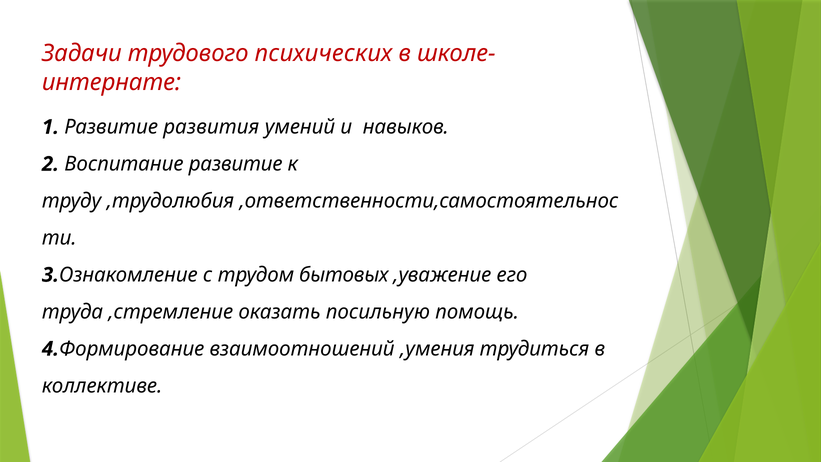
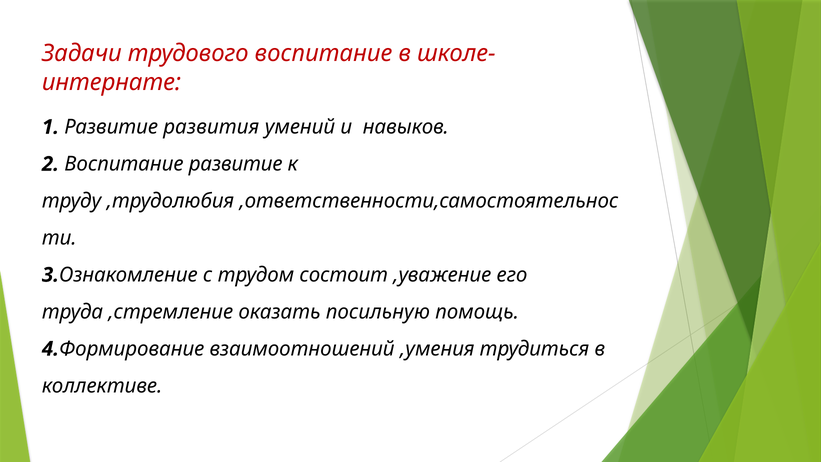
трудового психических: психических -> воспитание (324, 53)
бытовых: бытовых -> состоит (344, 275)
